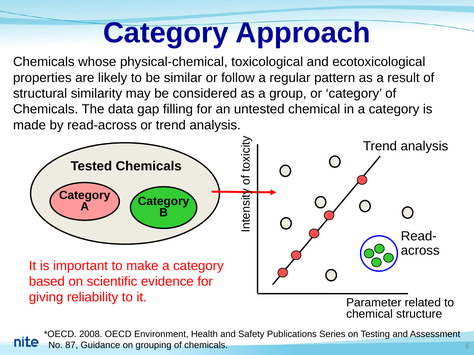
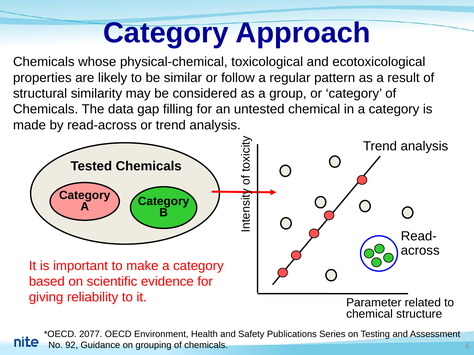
2008: 2008 -> 2077 (91, 335)
87: 87 -> 92 (72, 346)
